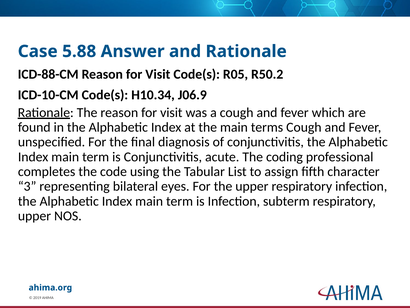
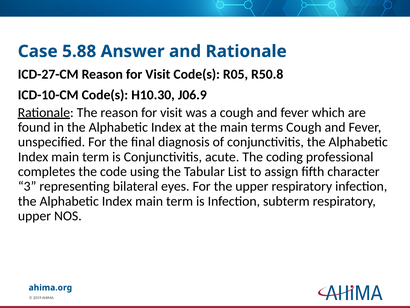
ICD-88-CM: ICD-88-CM -> ICD-27-CM (48, 74)
R50.2: R50.2 -> R50.8 (267, 74)
H10.34: H10.34 -> H10.30 (153, 95)
